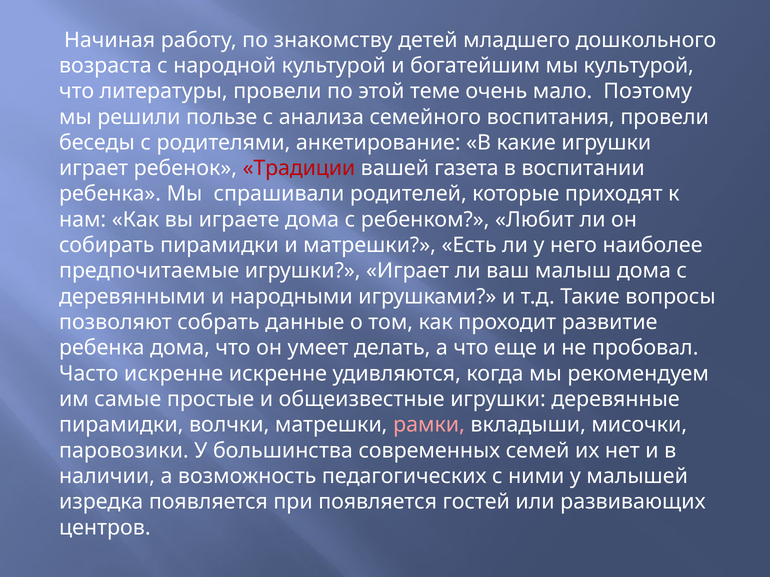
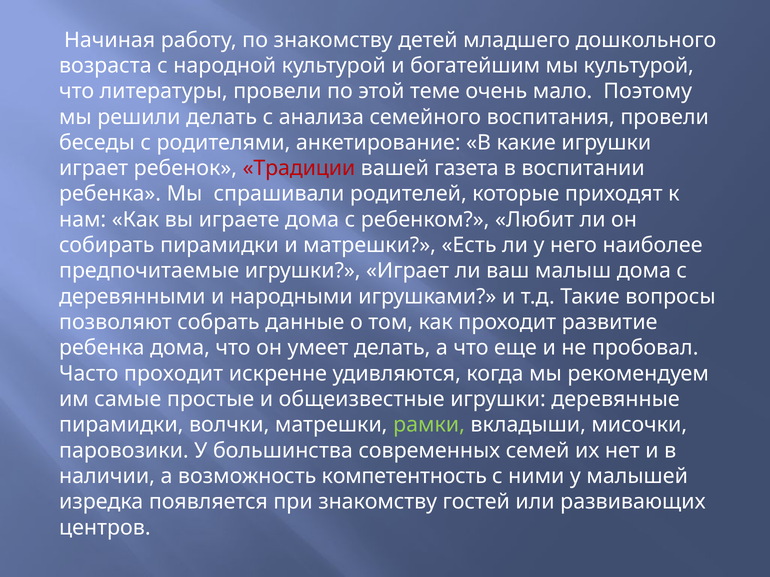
решили пользе: пользе -> делать (222, 117)
Часто искренне: искренне -> проходит (174, 374)
рамки colour: pink -> light green (429, 425)
педагогических: педагогических -> компетентность (404, 477)
при появляется: появляется -> знакомству (378, 502)
